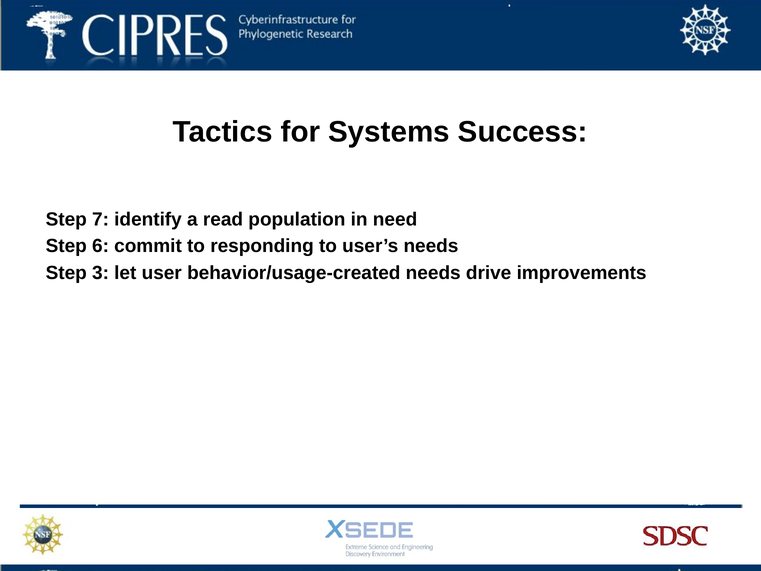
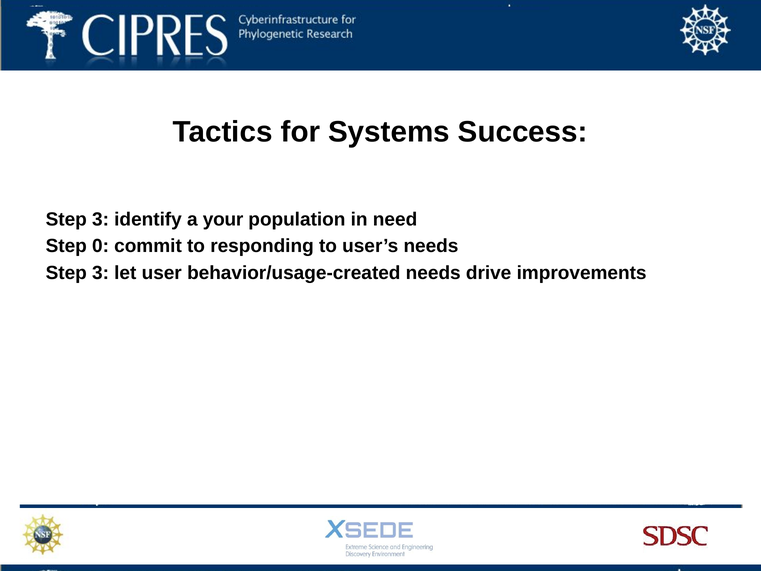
7: 7 -> 3 (100, 219)
read: read -> your (223, 219)
6: 6 -> 0 (100, 246)
